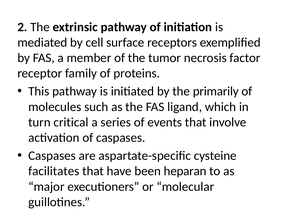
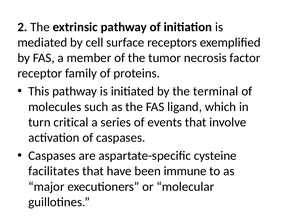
primarily: primarily -> terminal (216, 92)
heparan: heparan -> immune (185, 172)
